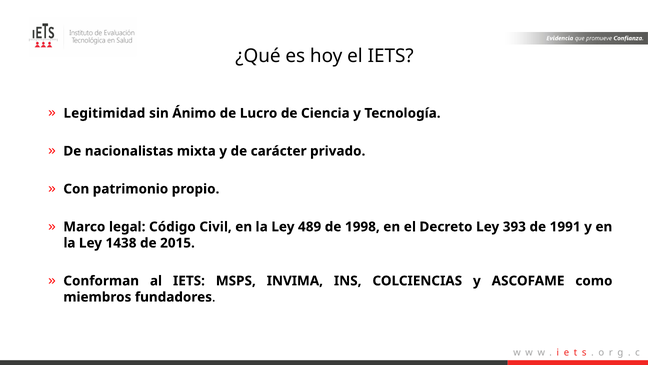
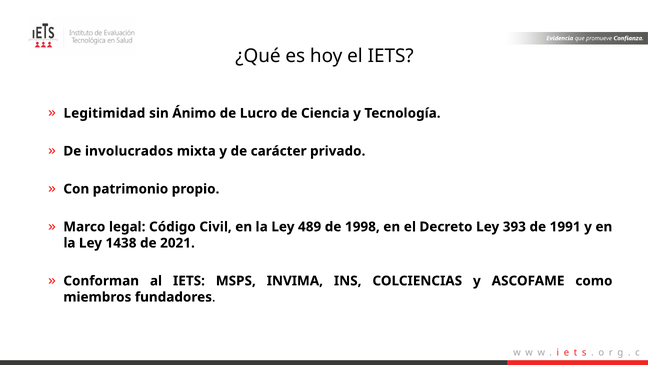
nacionalistas: nacionalistas -> involucrados (129, 151)
2015: 2015 -> 2021 (177, 243)
